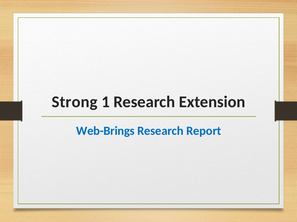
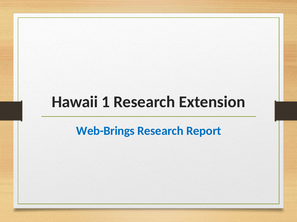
Strong: Strong -> Hawaii (75, 102)
